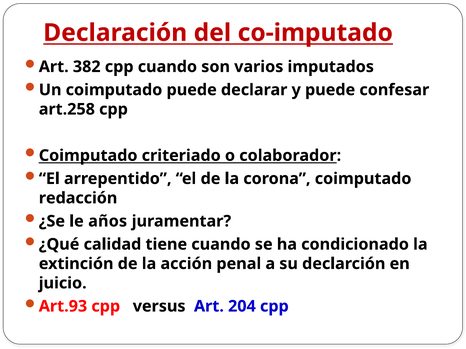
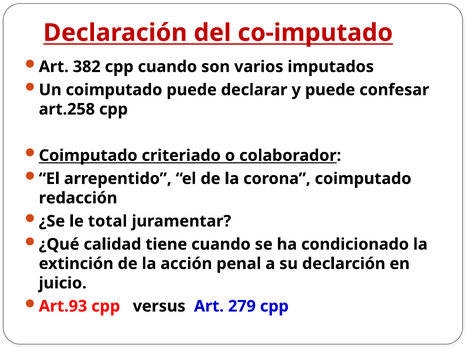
años: años -> total (108, 221)
204: 204 -> 279 (242, 307)
